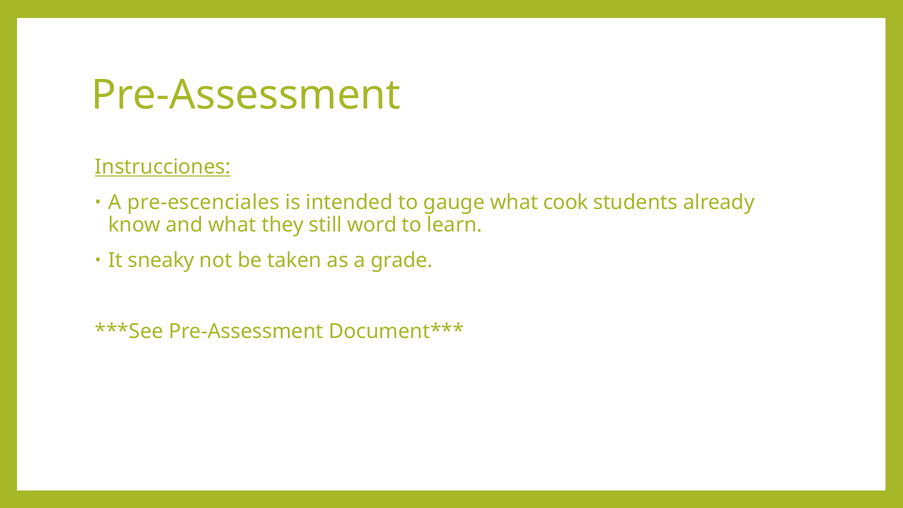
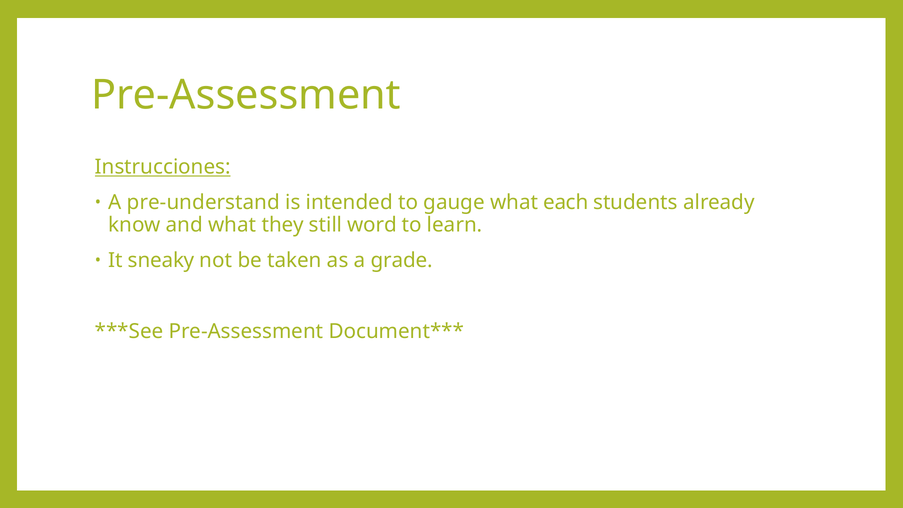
pre-escenciales: pre-escenciales -> pre-understand (203, 202)
cook: cook -> each (566, 202)
